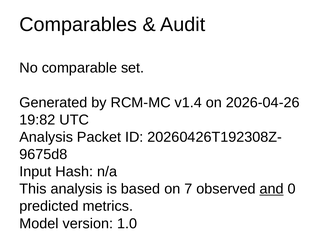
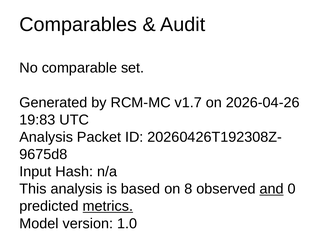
v1.4: v1.4 -> v1.7 (188, 103)
19:82: 19:82 -> 19:83 (37, 120)
7: 7 -> 8 (188, 189)
metrics underline: none -> present (108, 206)
